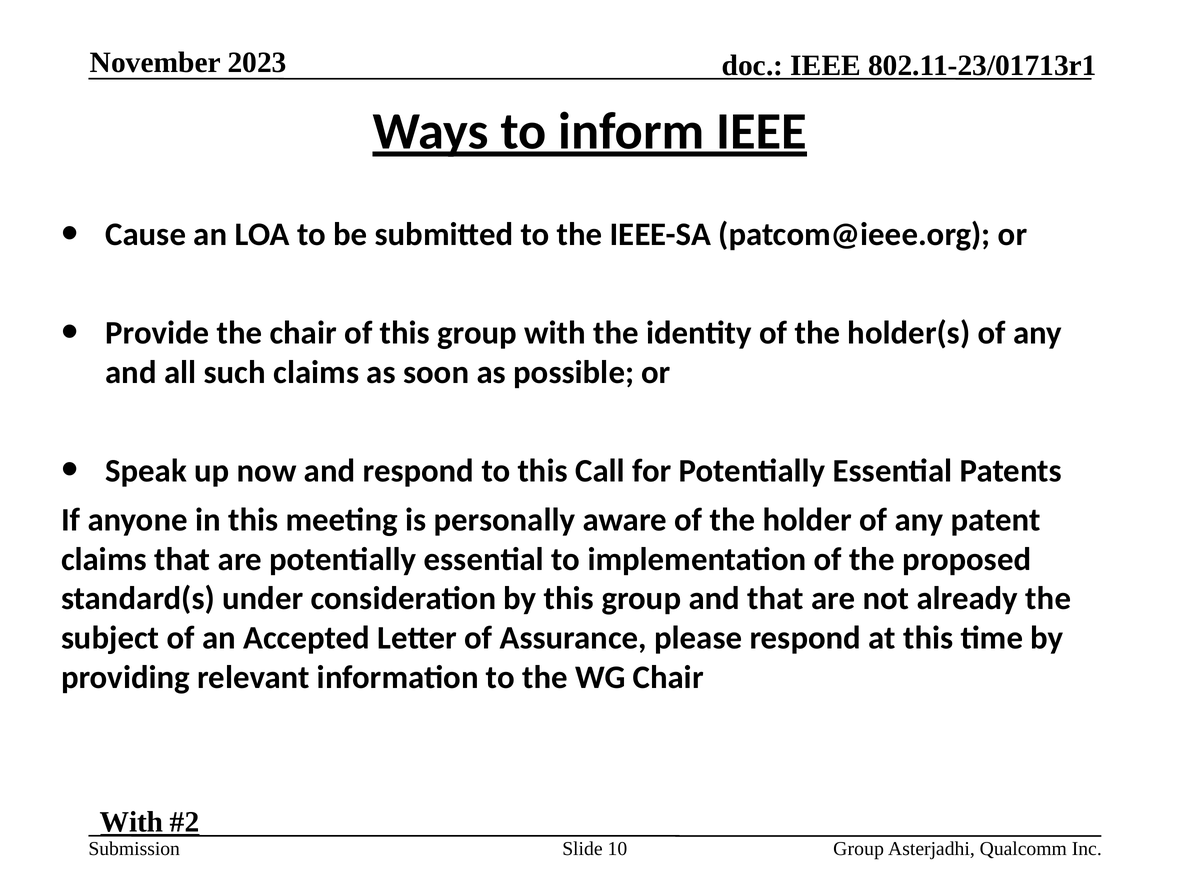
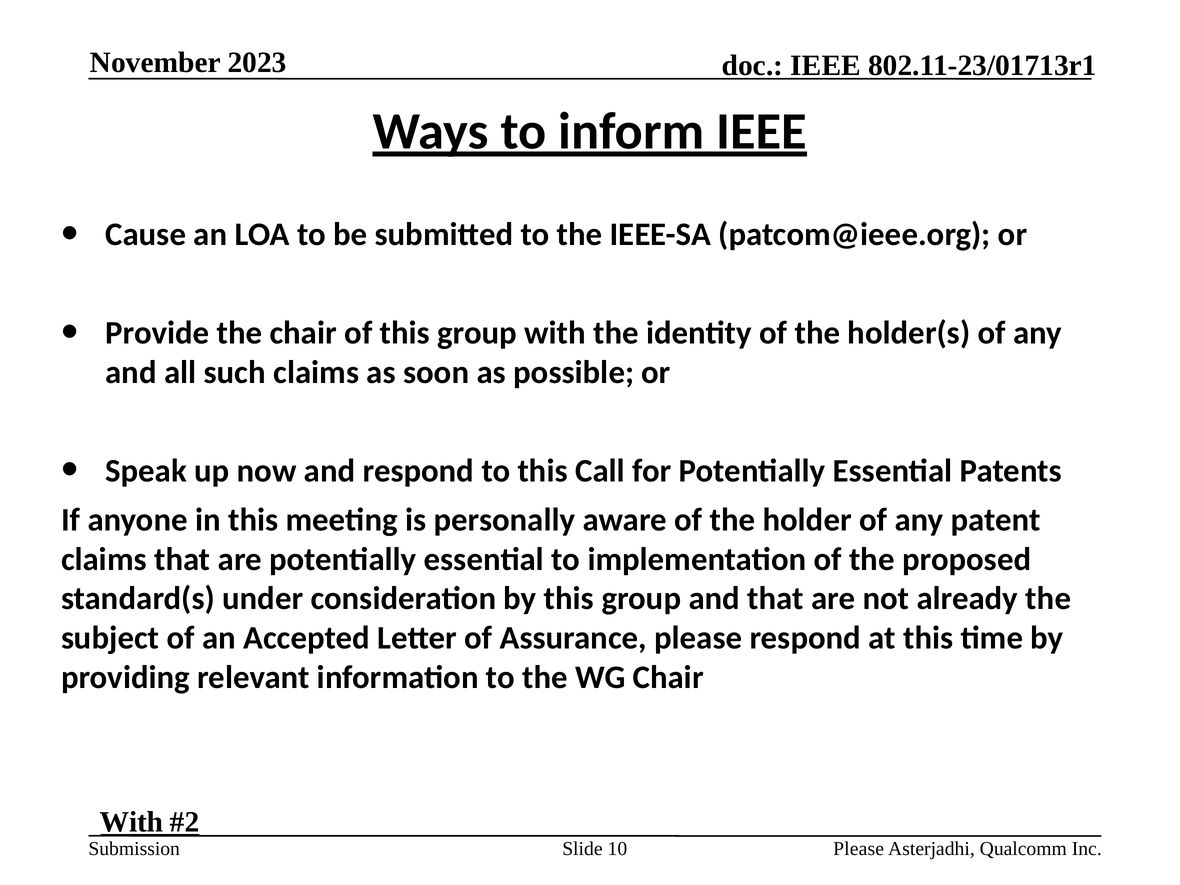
Group: Group -> Please (859, 849)
